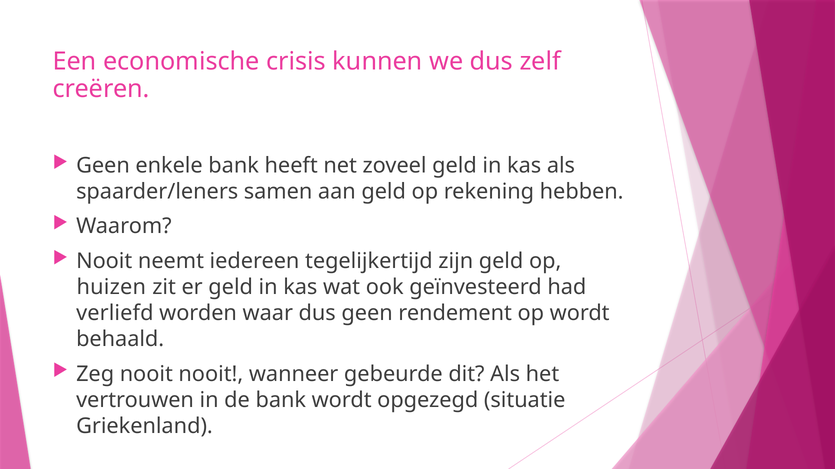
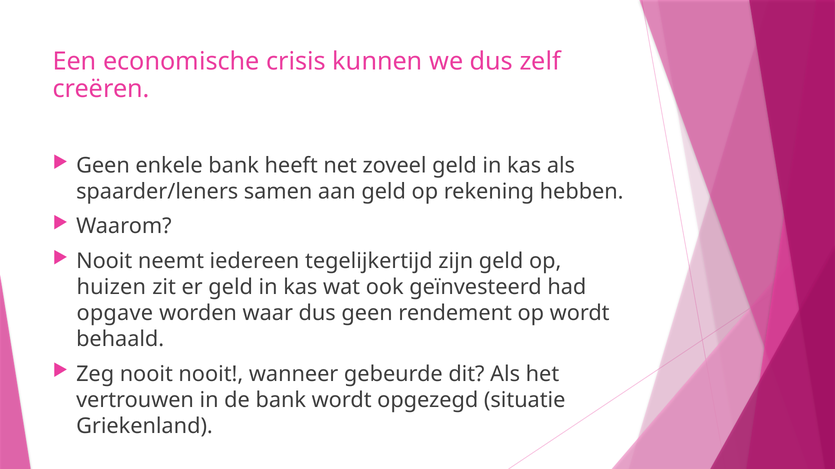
verliefd: verliefd -> opgave (115, 314)
